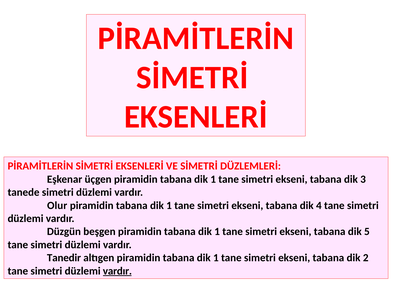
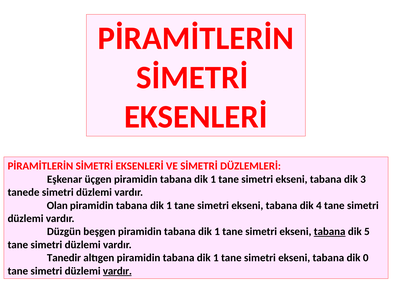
Olur: Olur -> Olan (57, 205)
tabana underline: none -> present (330, 231)
2: 2 -> 0 (366, 258)
